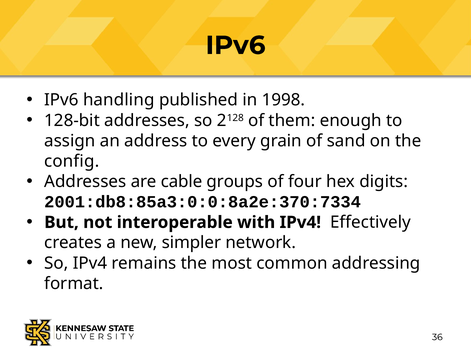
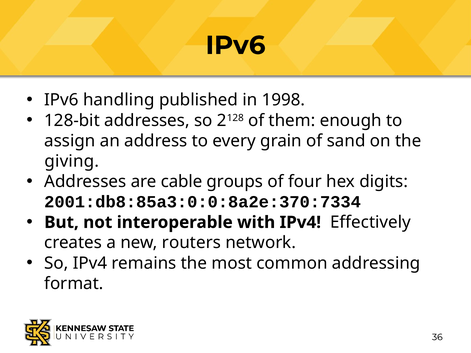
config: config -> giving (72, 161)
simpler: simpler -> routers (191, 243)
